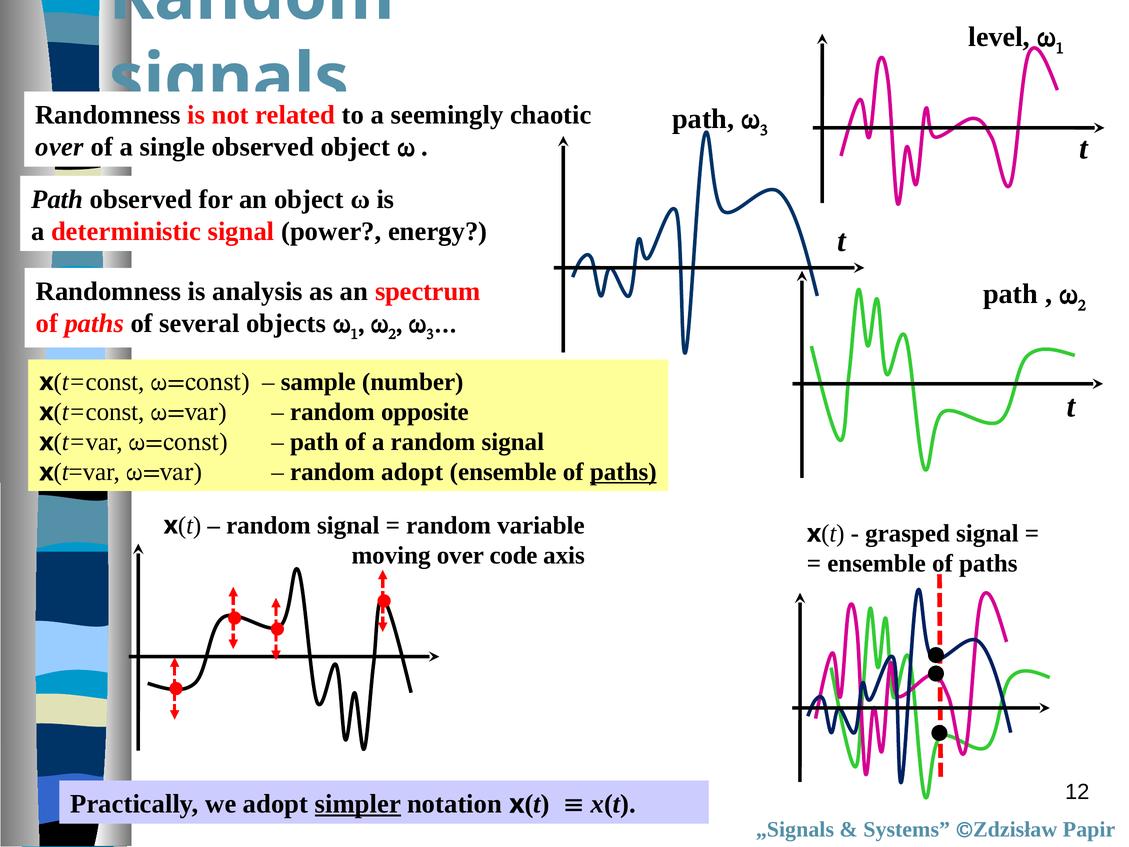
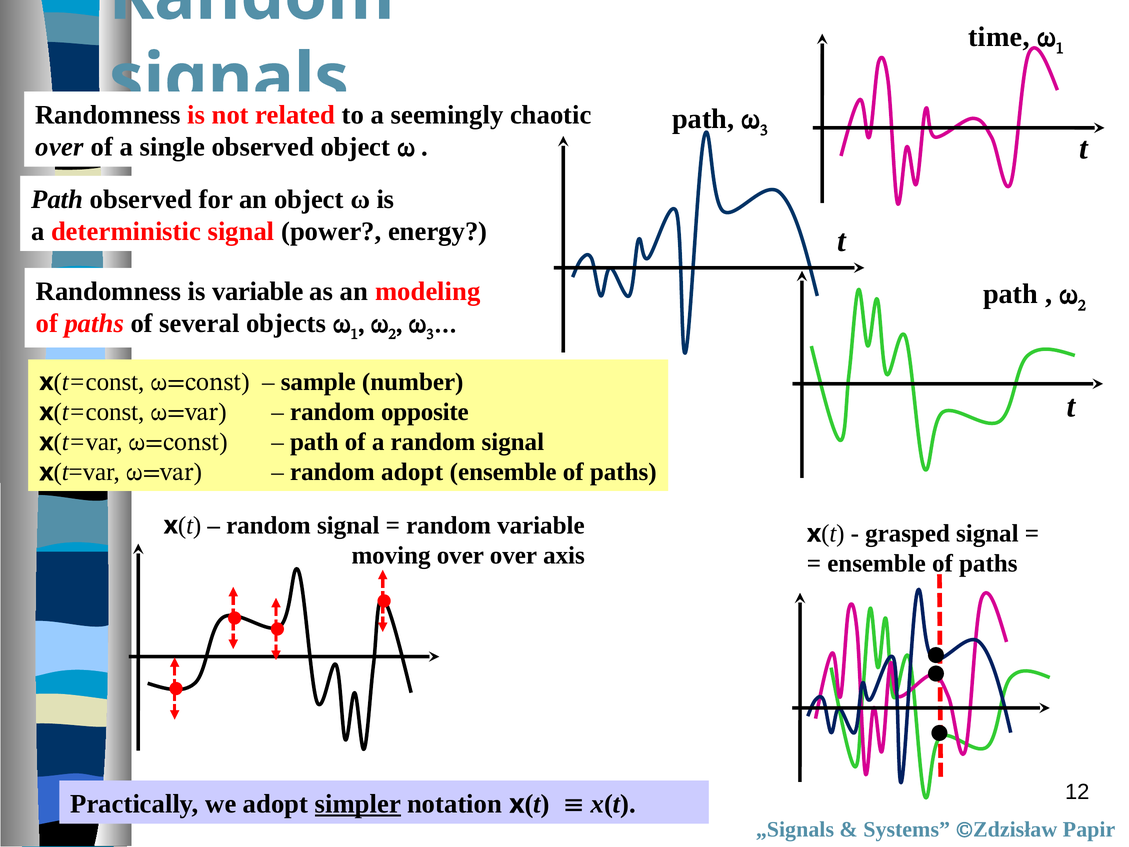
level: level -> time (999, 37)
is analysis: analysis -> variable (258, 291)
spectrum: spectrum -> modeling (428, 291)
paths underline: present -> none (623, 472)
over code: code -> over (513, 555)
